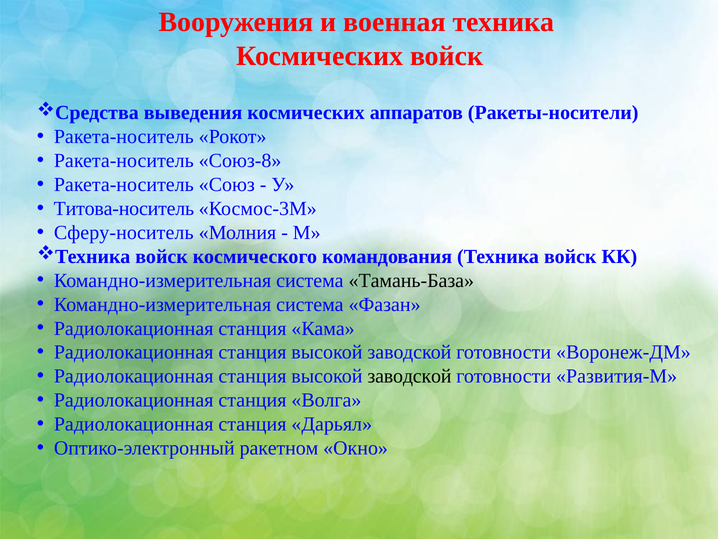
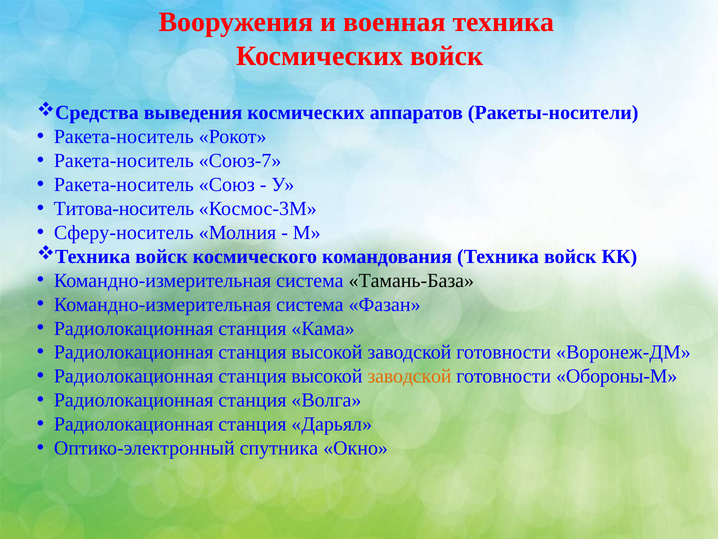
Союз-8: Союз-8 -> Союз-7 (240, 161)
заводской colour: black -> orange (409, 376)
Развития-М: Развития-М -> Обороны-М (617, 376)
ракетном: ракетном -> спутника (279, 448)
